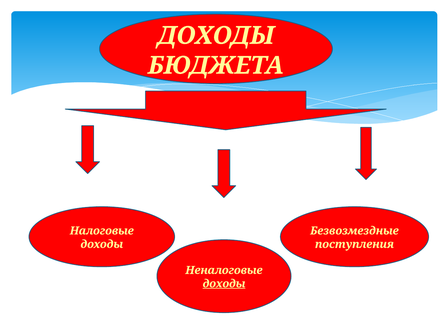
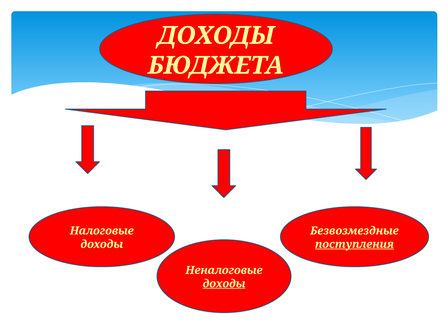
поступления underline: none -> present (354, 244)
